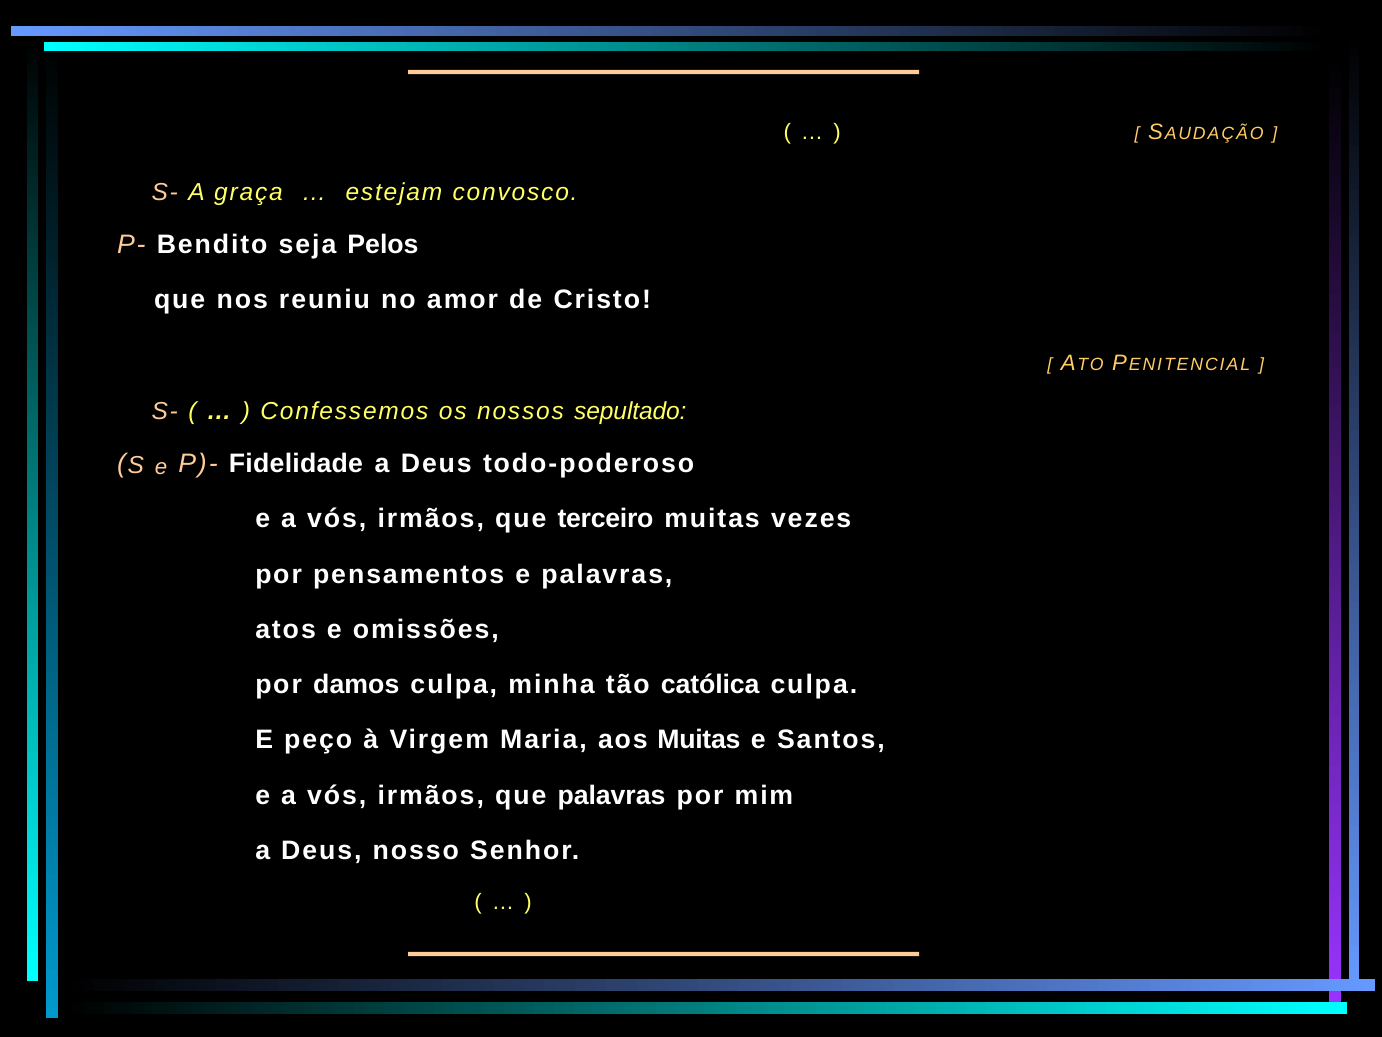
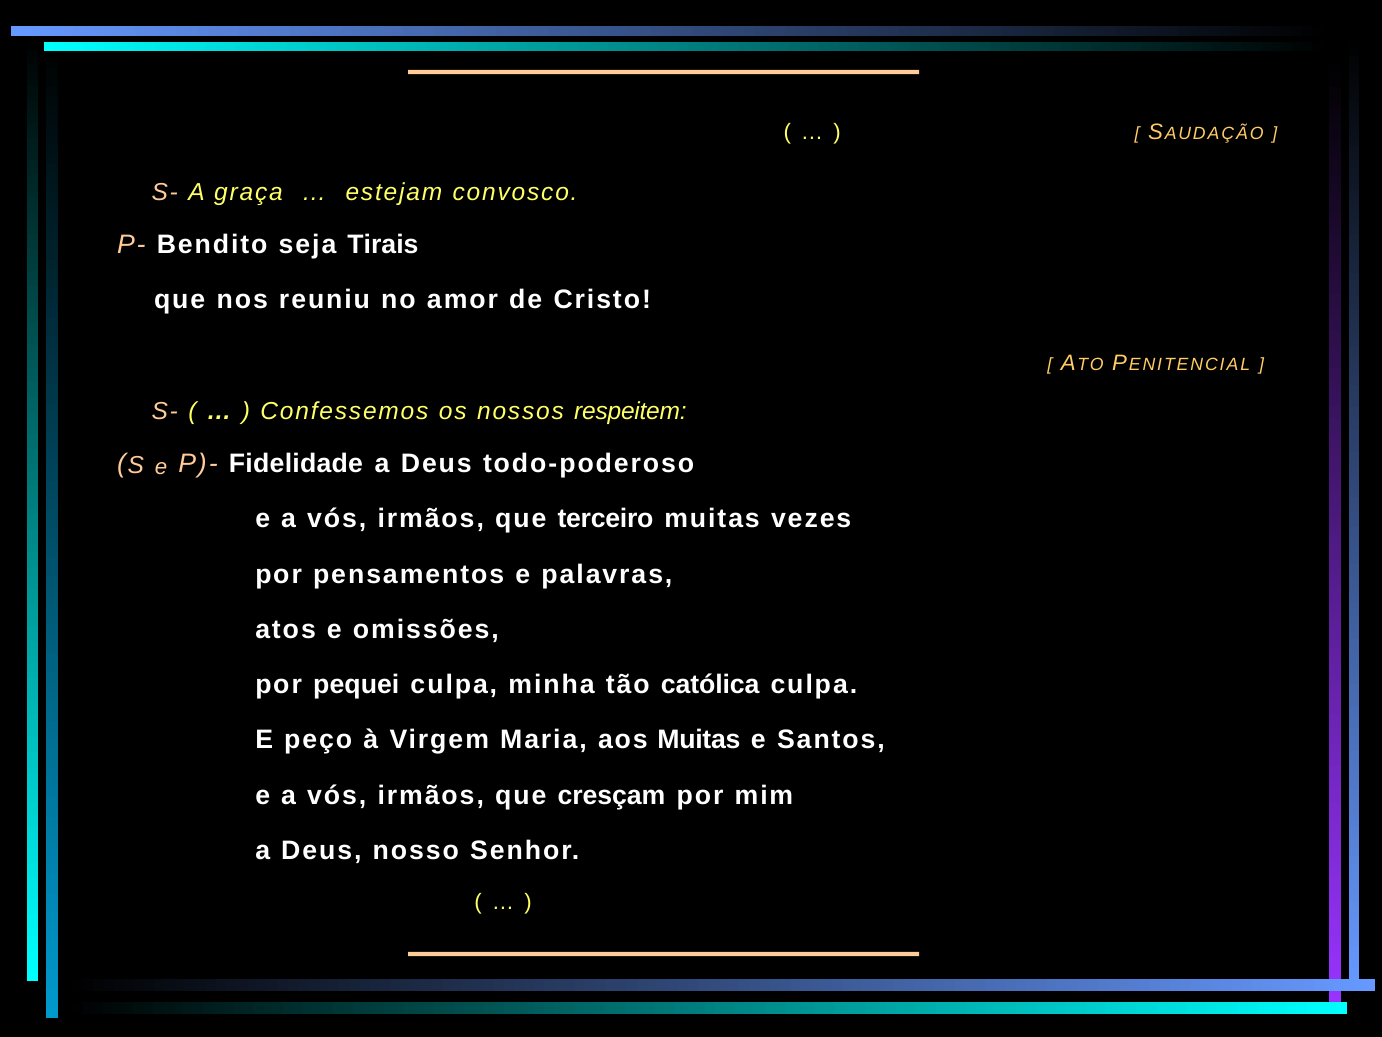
Pelos: Pelos -> Tirais (383, 245)
sepultado: sepultado -> respeitem (630, 411)
damos: damos -> pequei (356, 685)
que palavras: palavras -> cresçam (612, 795)
